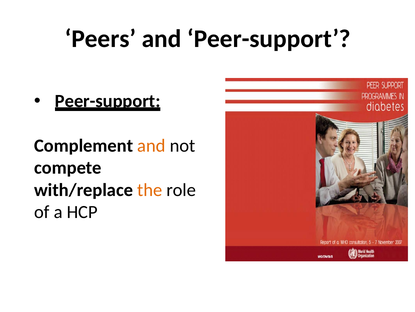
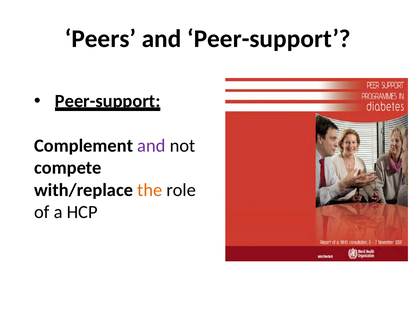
and colour: orange -> purple (151, 145)
